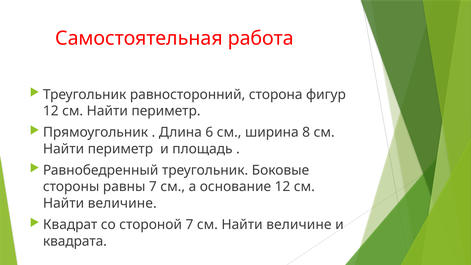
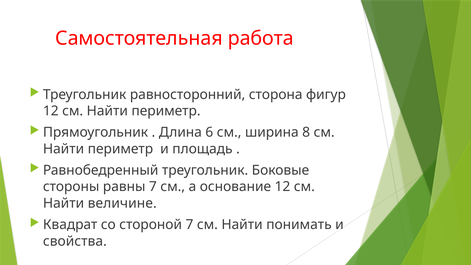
7 см Найти величине: величине -> понимать (299, 225)
квадрата: квадрата -> свойства (75, 241)
